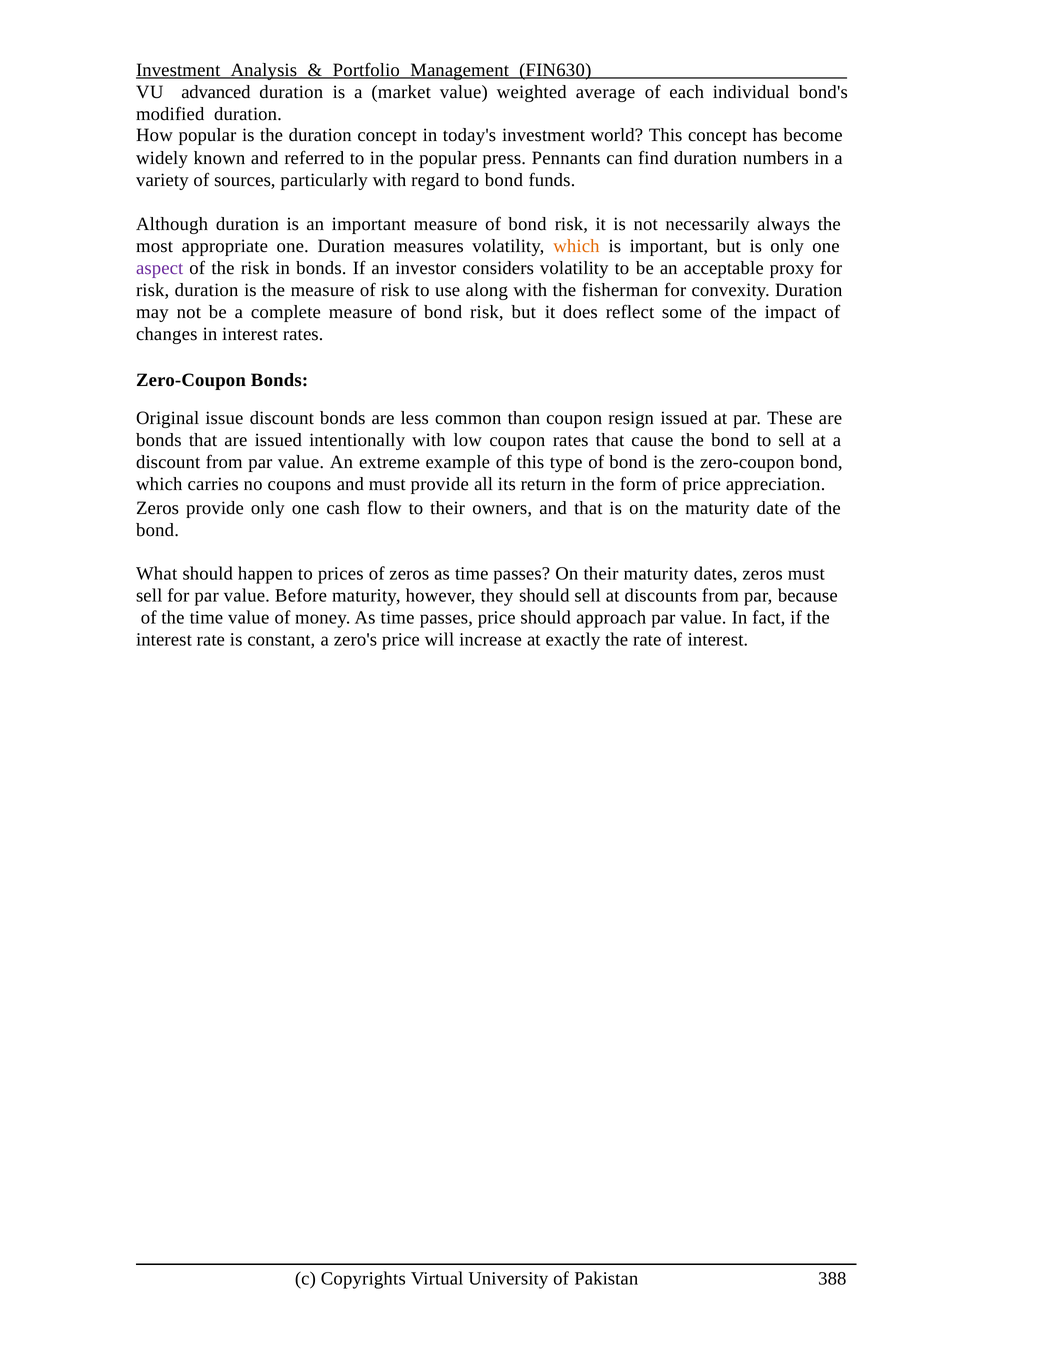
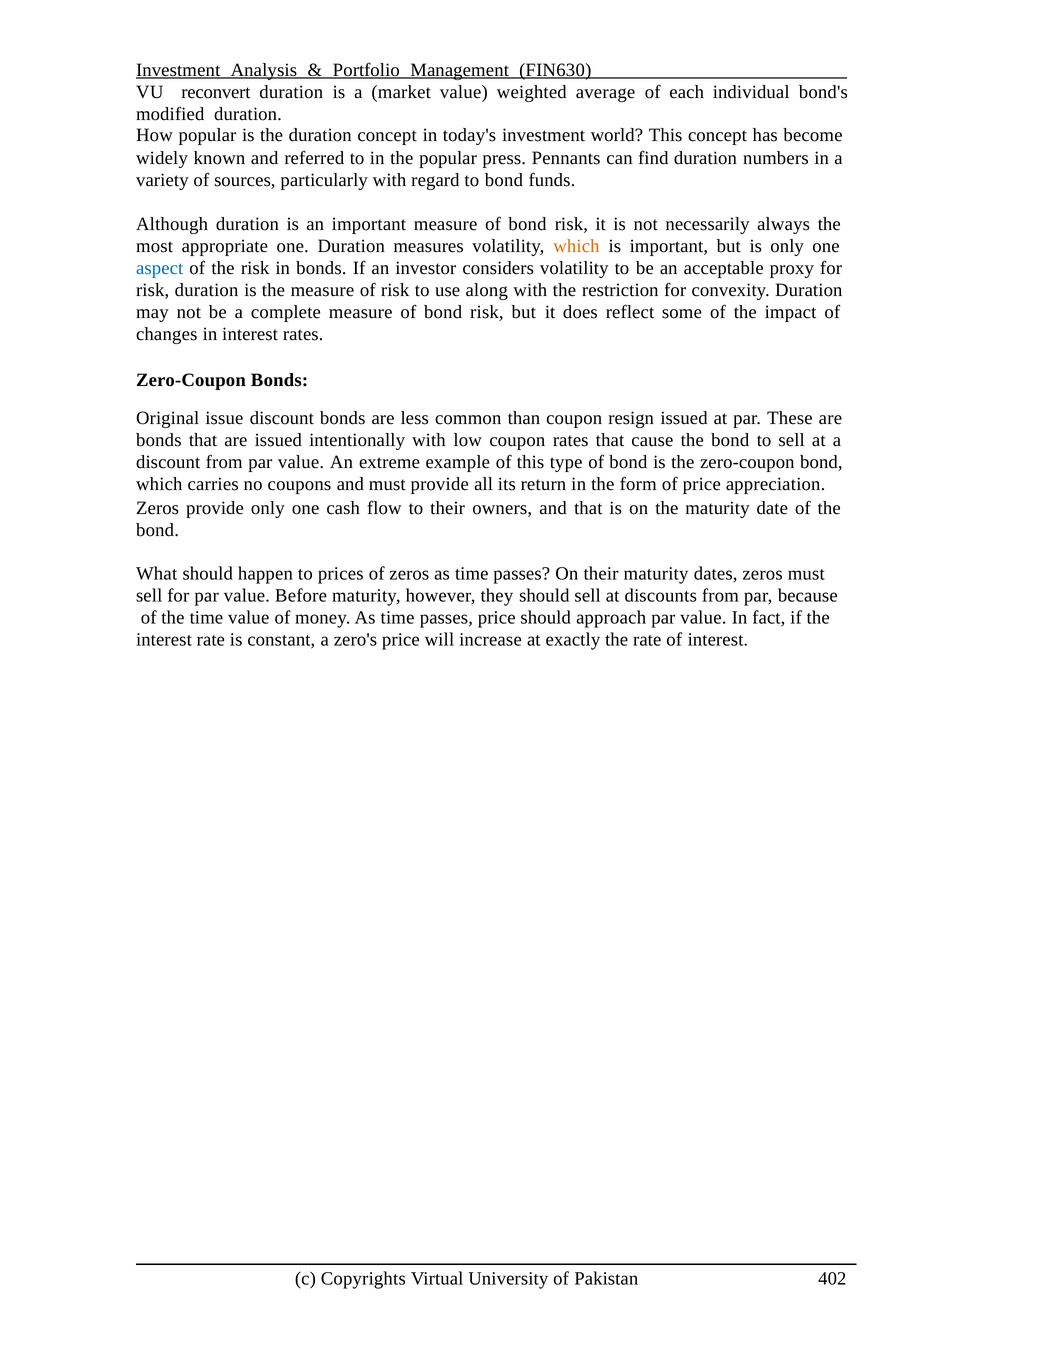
advanced: advanced -> reconvert (216, 92)
aspect colour: purple -> blue (160, 268)
fisherman: fisherman -> restriction (620, 290)
388: 388 -> 402 (832, 1279)
